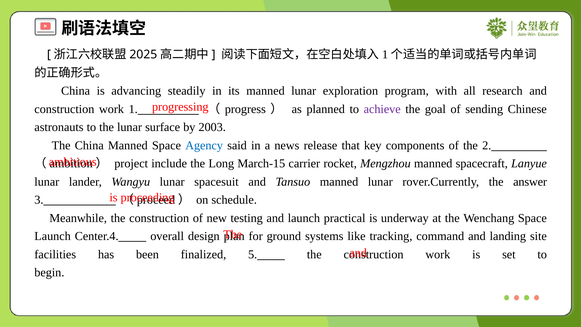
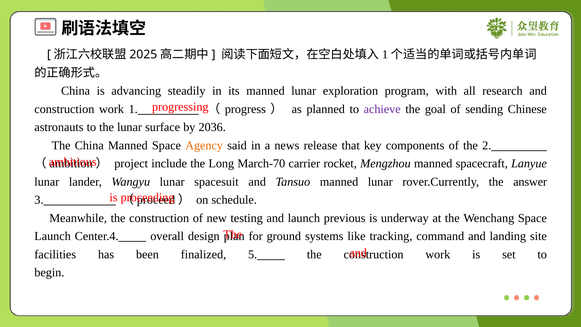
2003: 2003 -> 2036 (212, 127)
Agency colour: blue -> orange (204, 145)
March-15: March-15 -> March-70 (261, 164)
practical: practical -> previous (345, 218)
